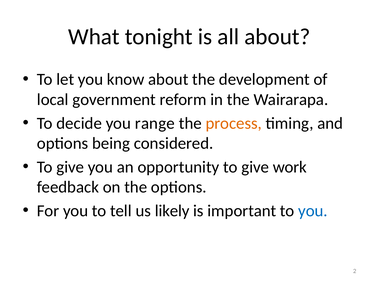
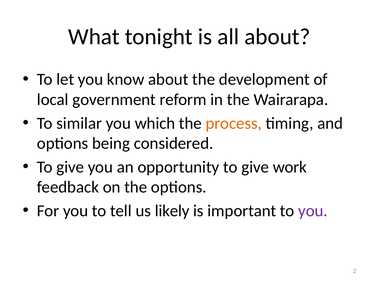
decide: decide -> similar (79, 123)
range: range -> which (155, 123)
you colour: blue -> purple (313, 211)
